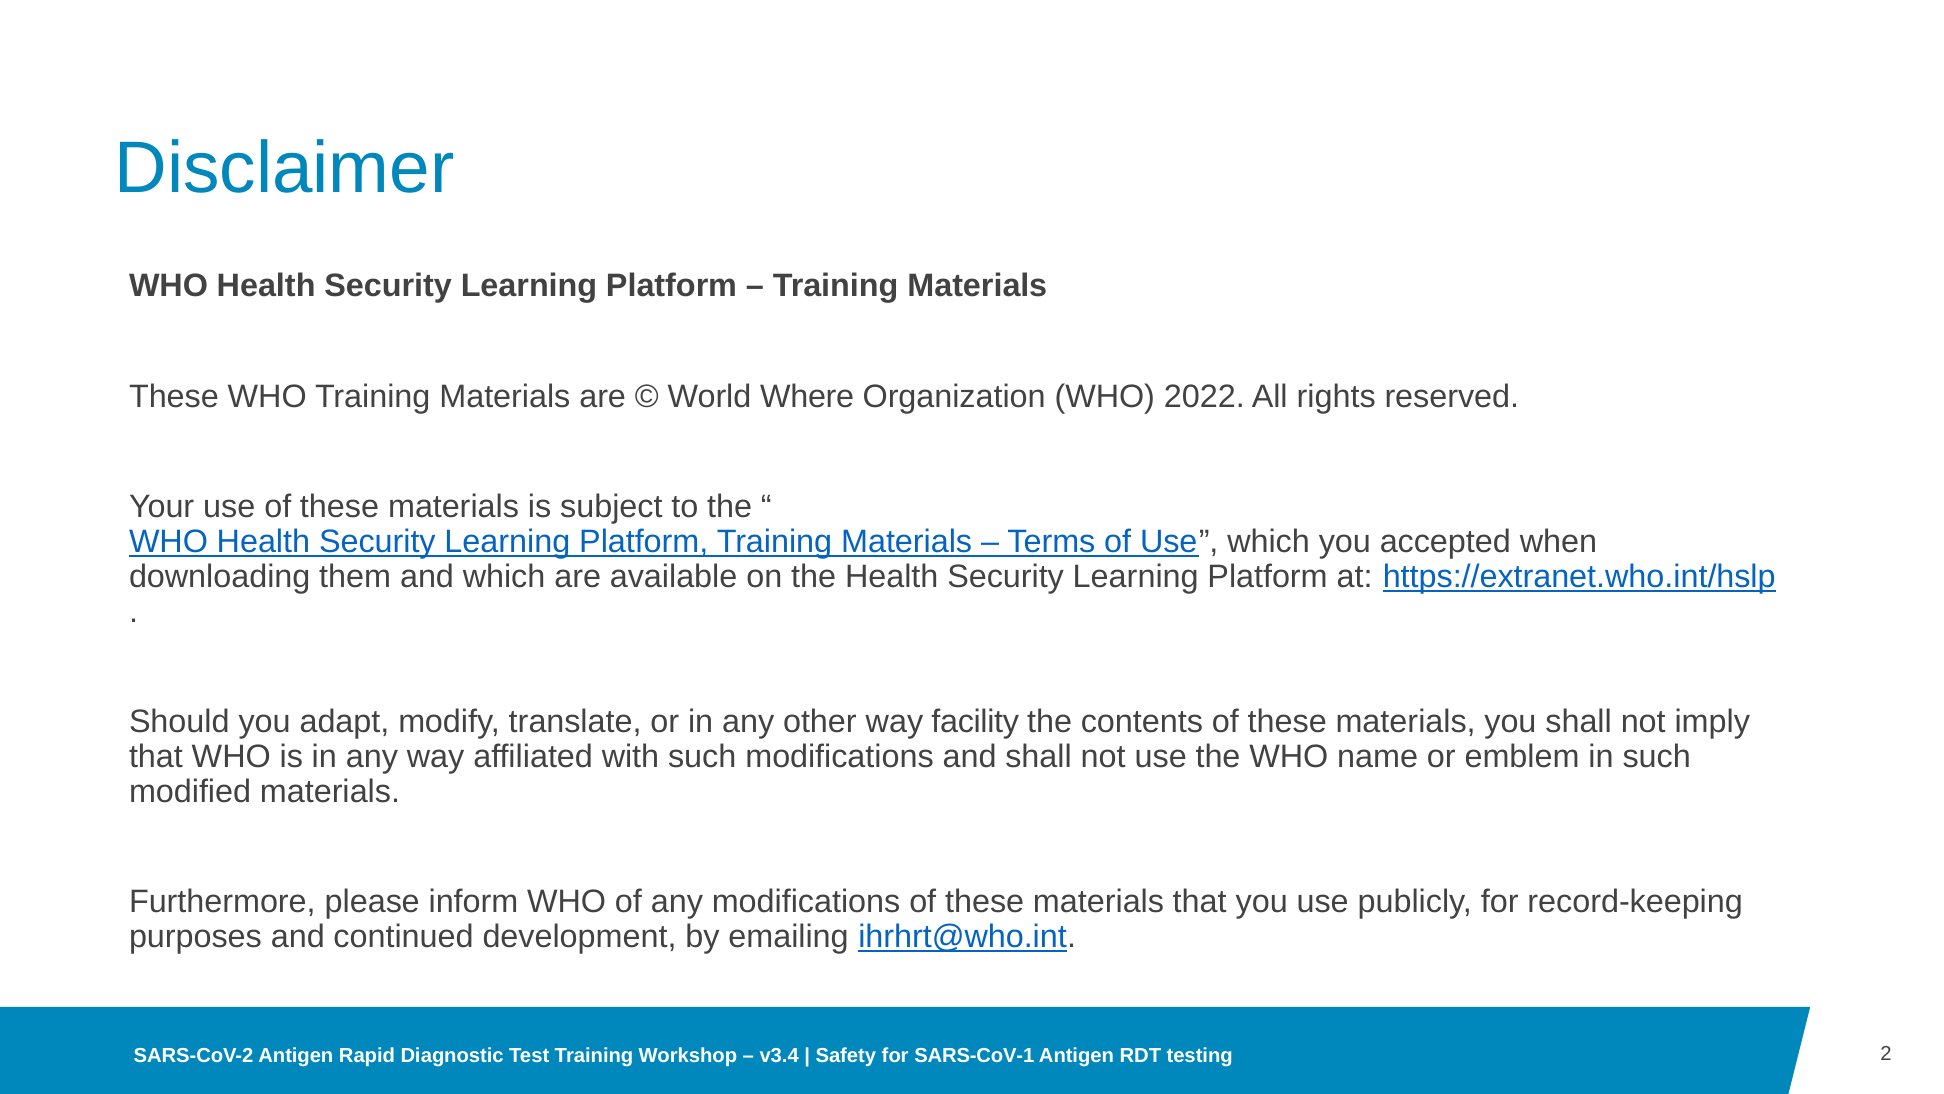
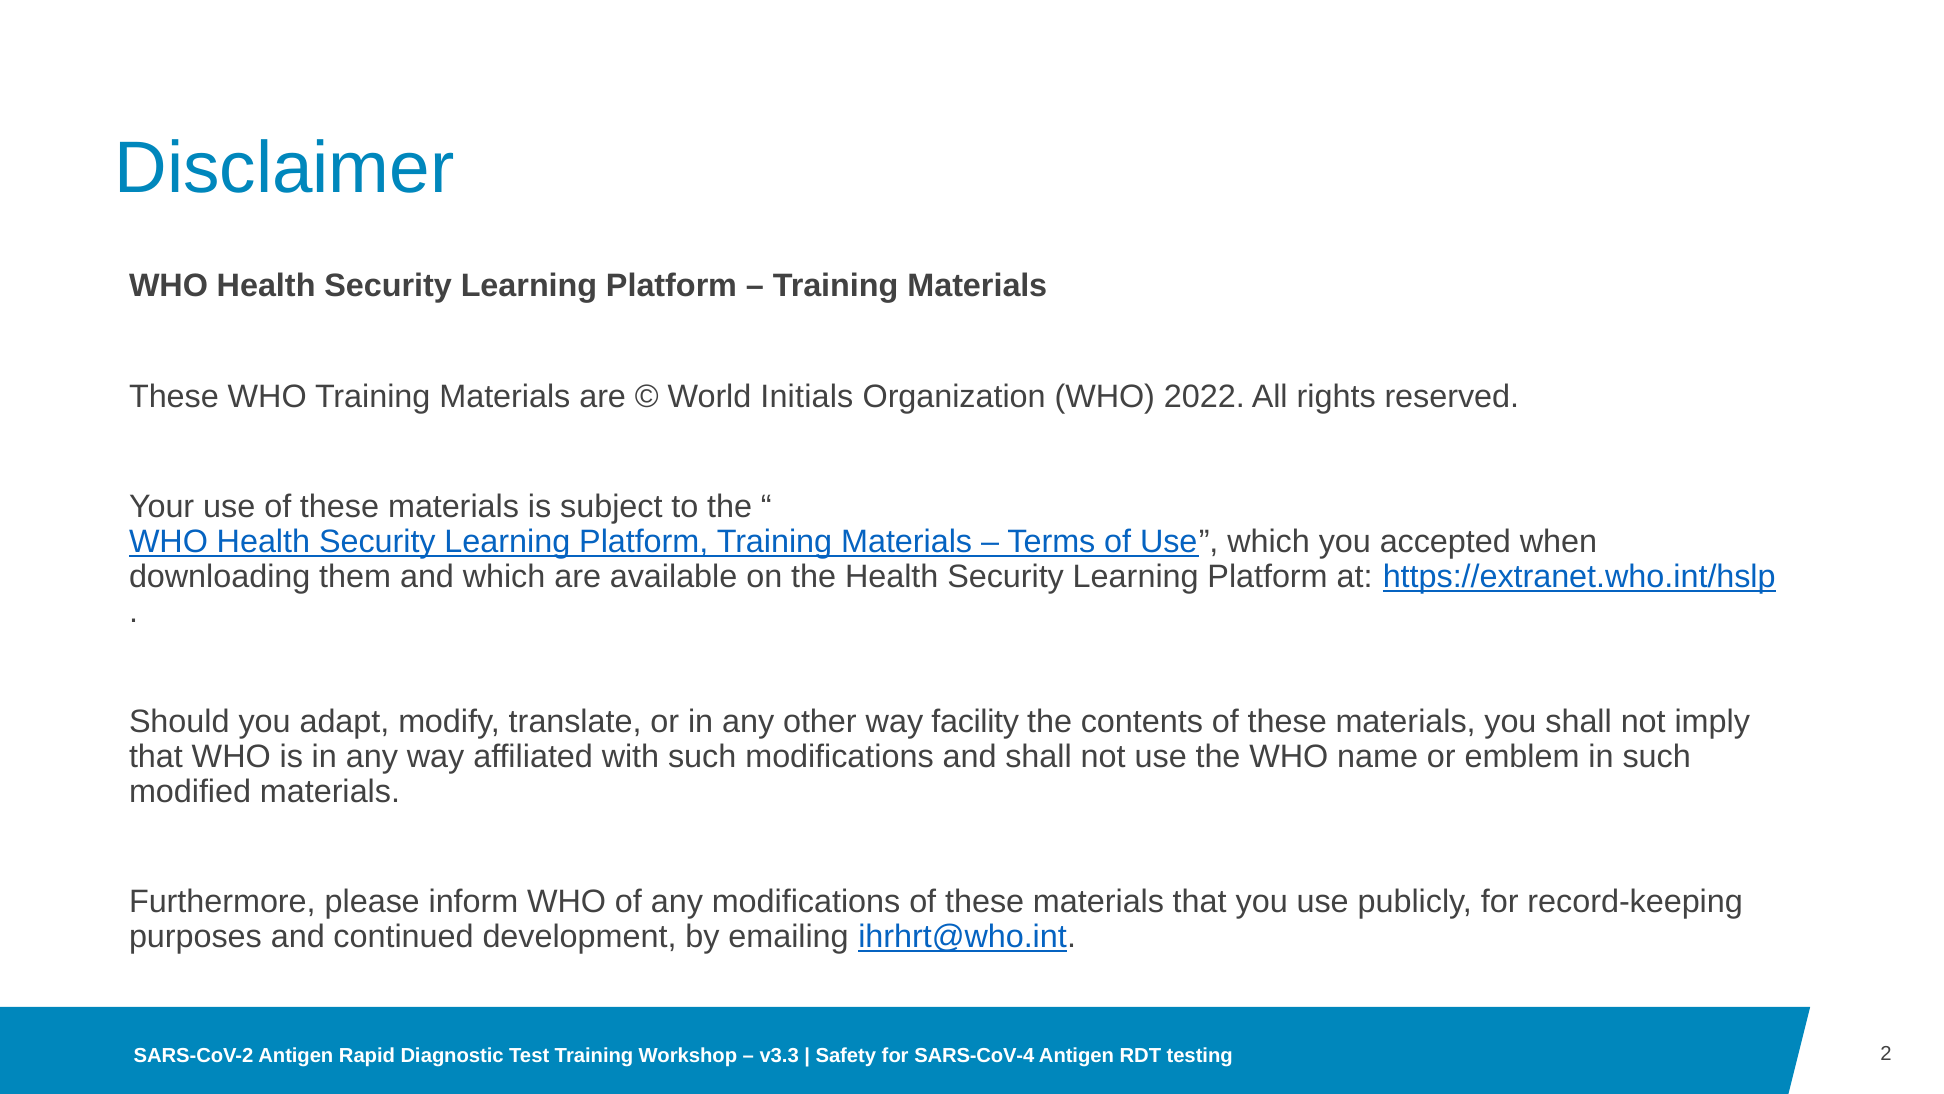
Where: Where -> Initials (807, 396)
v3.4: v3.4 -> v3.3 (779, 1055)
SARS-CoV-1: SARS-CoV-1 -> SARS-CoV-4 (974, 1055)
